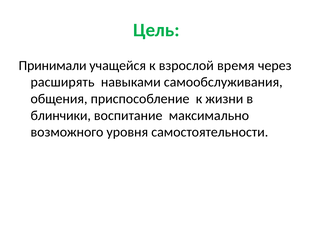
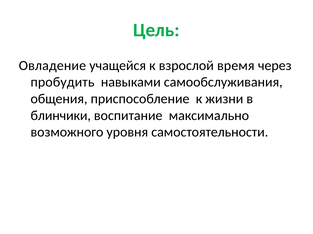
Принимали: Принимали -> Овладение (52, 66)
расширять: расширять -> пробудить (62, 82)
